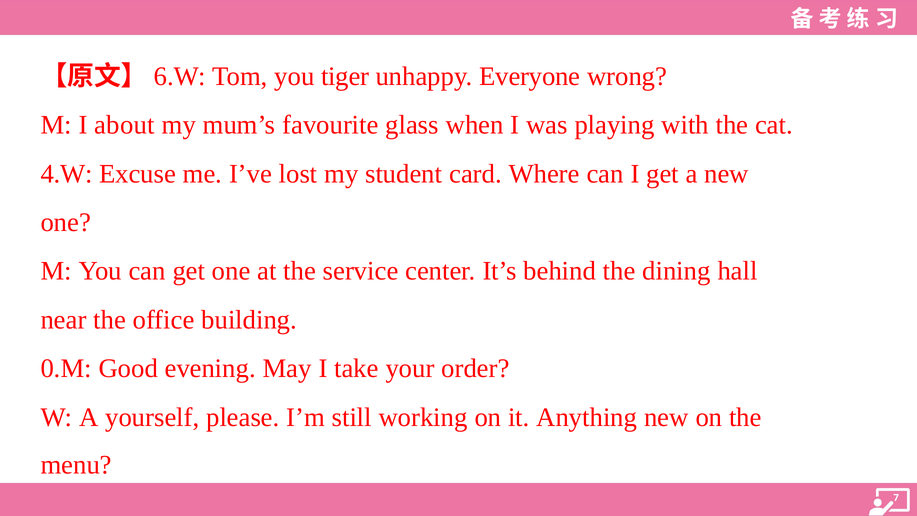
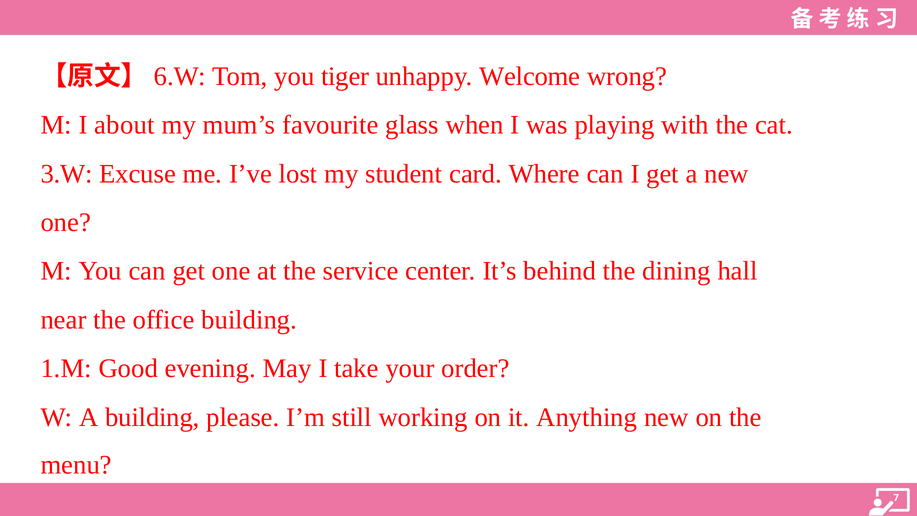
Everyone: Everyone -> Welcome (530, 76)
4.W: 4.W -> 3.W (67, 174)
0.M: 0.M -> 1.M (66, 368)
A yourself: yourself -> building (152, 417)
